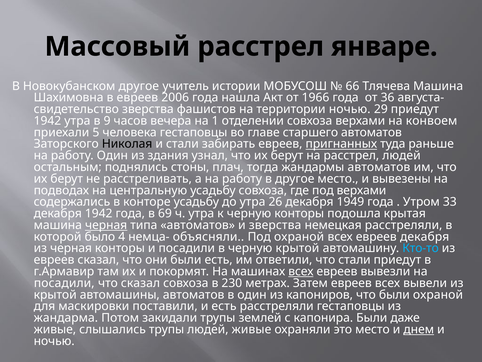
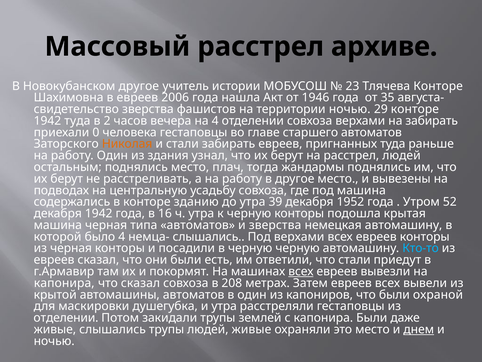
январе: январе -> архиве (384, 47)
66: 66 -> 23 (352, 86)
Тлячева Машина: Машина -> Конторе (438, 86)
1966: 1966 -> 1946 (316, 98)
36: 36 -> 35 (388, 98)
29 приедут: приедут -> конторе (415, 109)
1942 утра: утра -> туда (77, 121)
9: 9 -> 2 (107, 121)
на 1: 1 -> 4 (215, 121)
на конвоем: конвоем -> забирать (432, 121)
5: 5 -> 0 (96, 132)
Николая colour: black -> orange (127, 144)
пригнанных underline: present -> none (341, 144)
поднялись стоны: стоны -> место (190, 167)
жандармы автоматов: автоматов -> поднялись (379, 167)
под верхами: верхами -> машина (361, 190)
конторе усадьбу: усадьбу -> зданию (196, 202)
26: 26 -> 39 (275, 202)
1949: 1949 -> 1952 (350, 202)
33: 33 -> 52 (450, 202)
69: 69 -> 16 (165, 213)
черная underline: present -> none (106, 225)
немецкая расстреляли: расстреляли -> автомашину (404, 225)
немца- объясняли: объясняли -> слышались (209, 236)
Под охраной: охраной -> верхами (299, 236)
евреев декабря: декабря -> конторы (425, 236)
черную крытой: крытой -> черную (297, 248)
посадили: посадили -> капонира (64, 283)
230: 230 -> 208 (232, 283)
поставили: поставили -> душегубка (165, 306)
и есть: есть -> утра (224, 306)
жандарма: жандарма -> отделении (66, 317)
